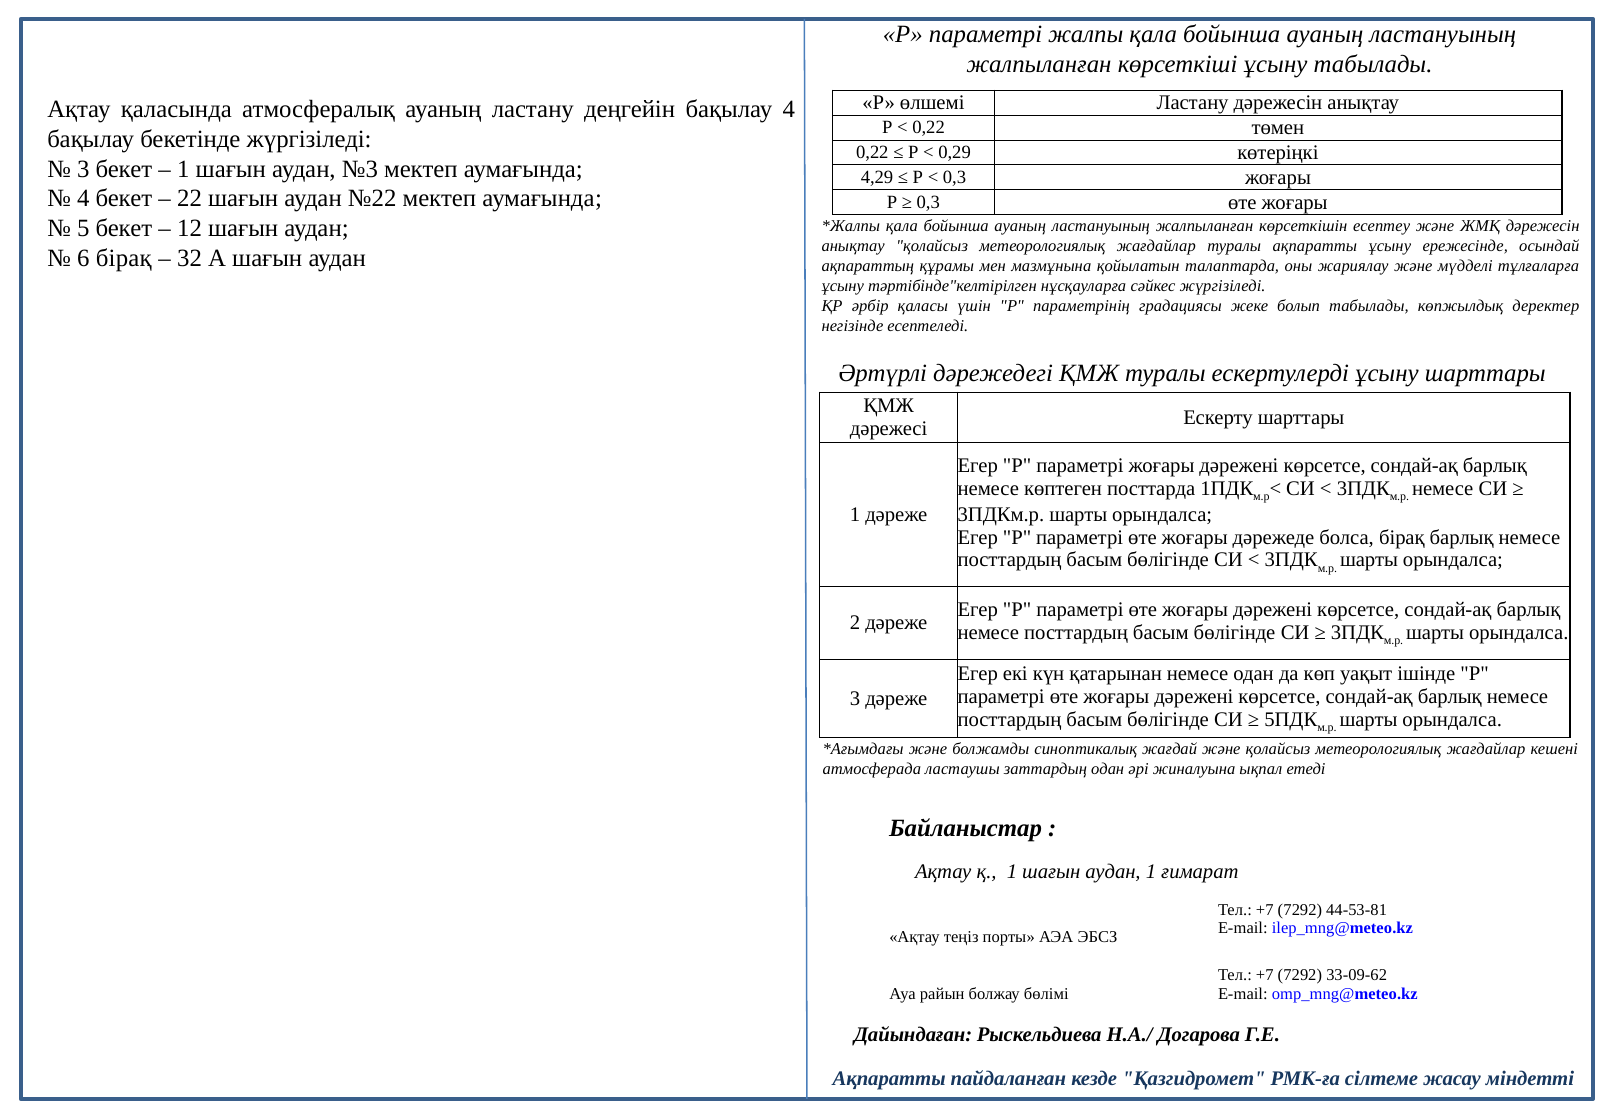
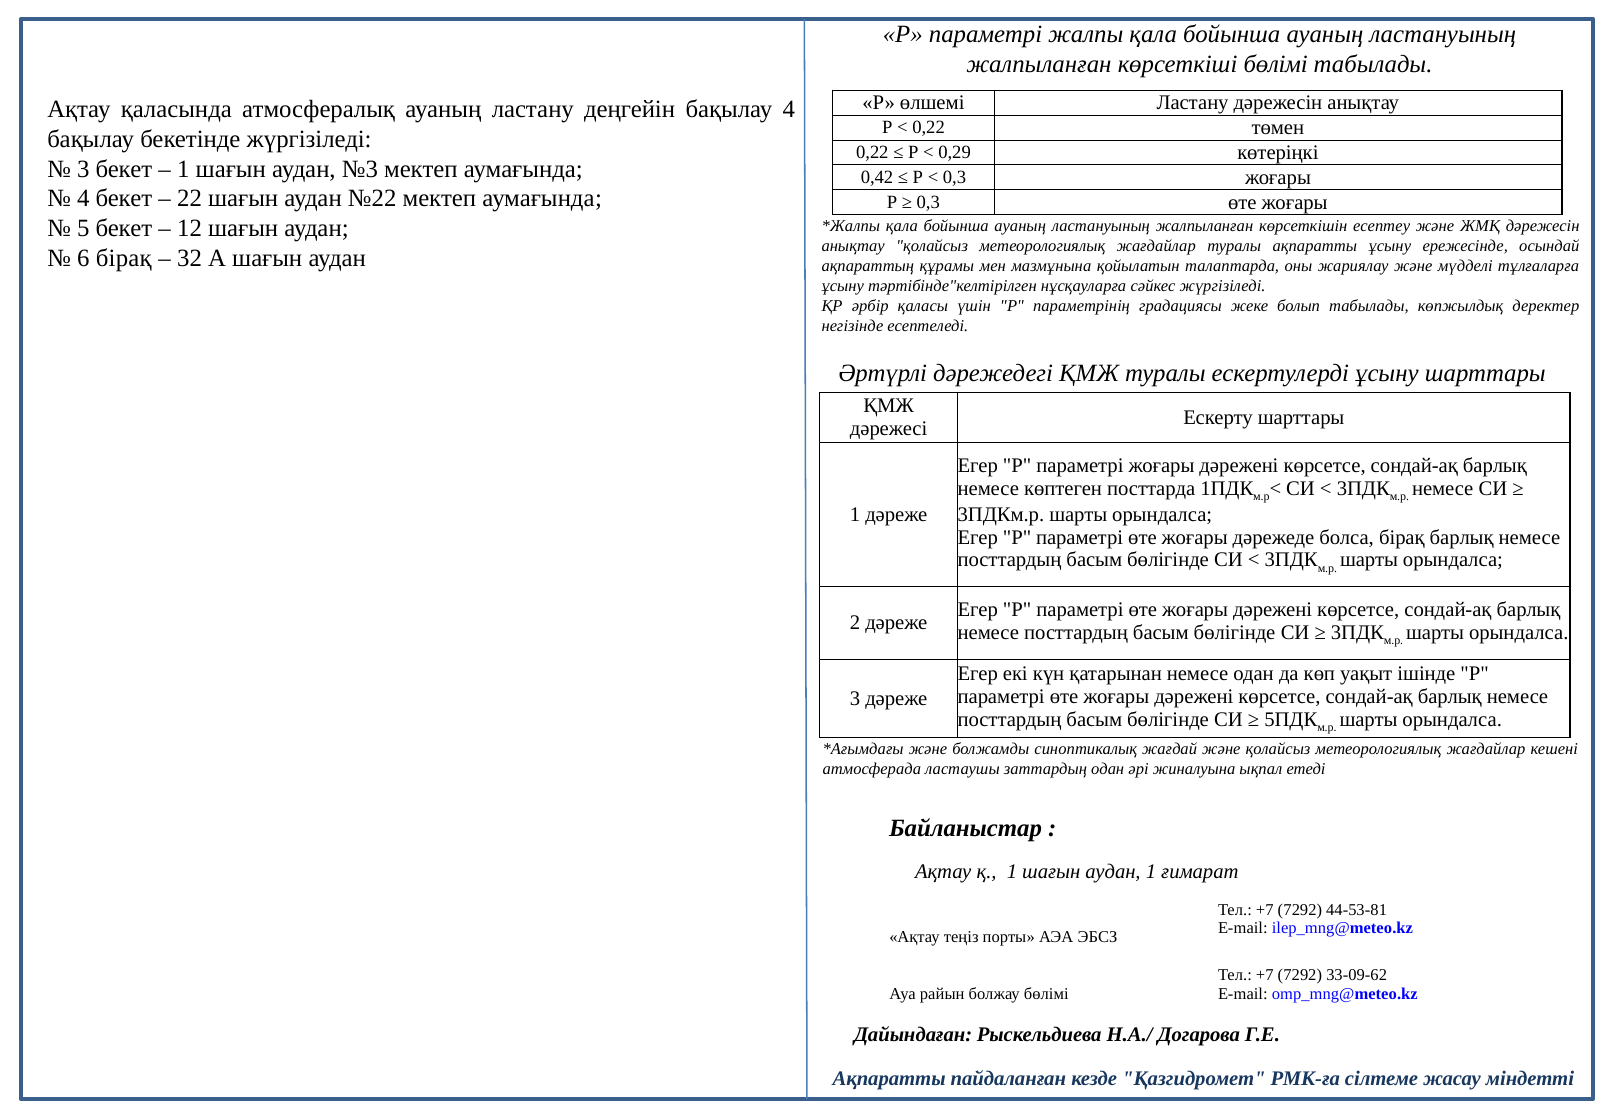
көрсеткіші ұсыну: ұсыну -> бөлімі (1276, 64)
4,29: 4,29 -> 0,42 (877, 177)
